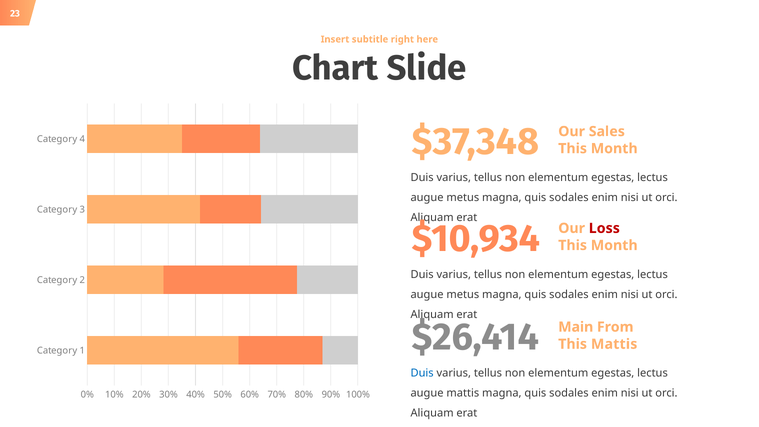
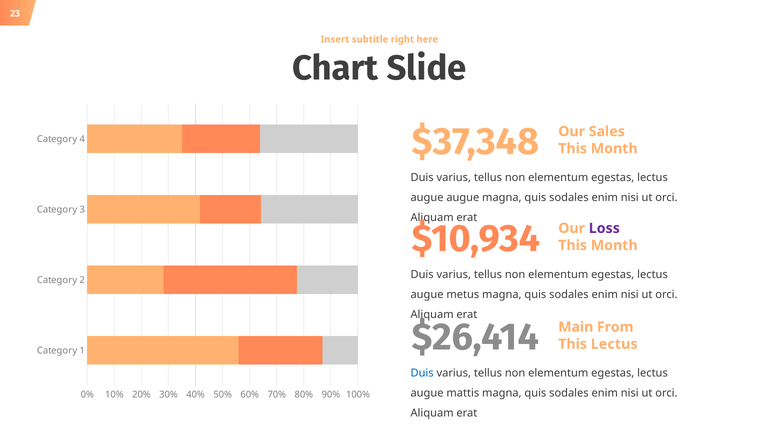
metus: metus -> augue (463, 198)
Loss colour: red -> purple (604, 228)
This Mattis: Mattis -> Lectus (614, 344)
